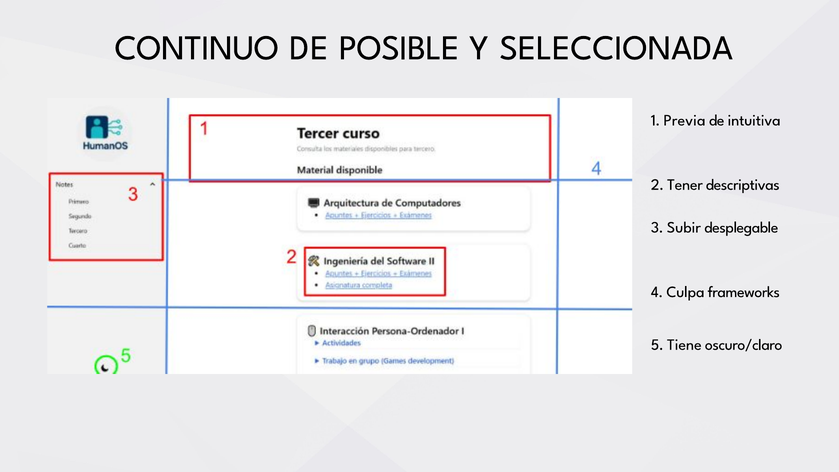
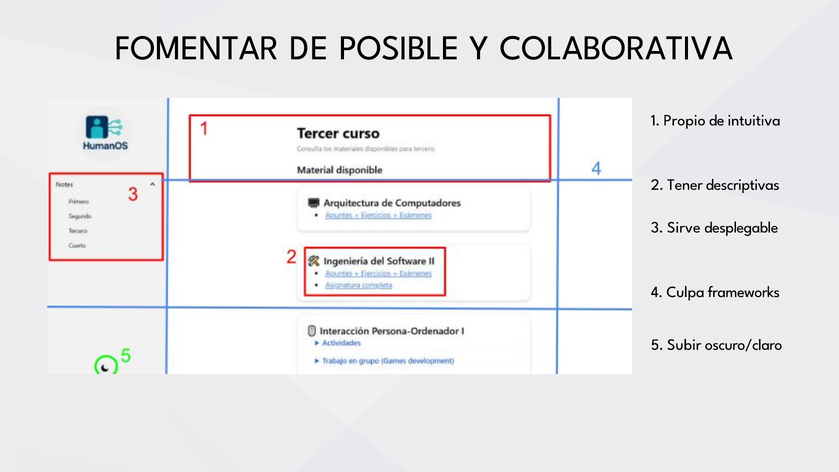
CONTINUO: CONTINUO -> FOMENTAR (197, 48)
SELECCIONADA: SELECCIONADA -> COLABORATIVA (616, 48)
Previa: Previa -> Propio (685, 120)
Subir: Subir -> Sirve (684, 227)
Tiene: Tiene -> Subir (684, 345)
